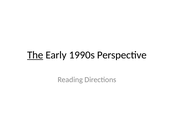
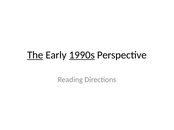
1990s underline: none -> present (82, 55)
